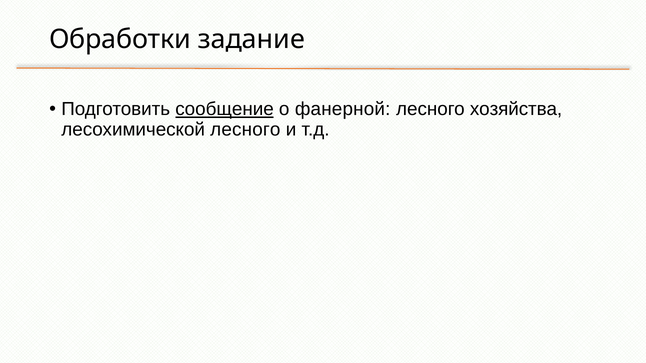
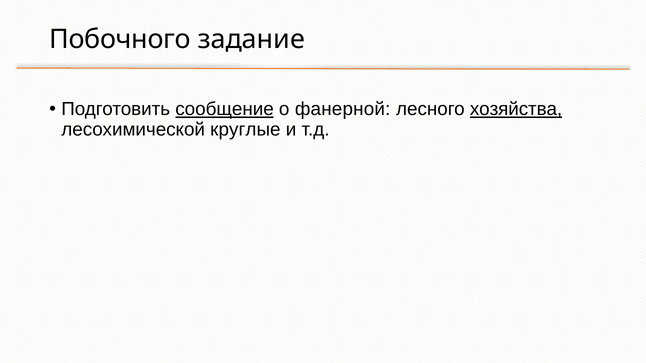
Обработки: Обработки -> Побочного (120, 40)
хозяйства underline: none -> present (516, 109)
лесохимической лесного: лесного -> круглые (245, 130)
